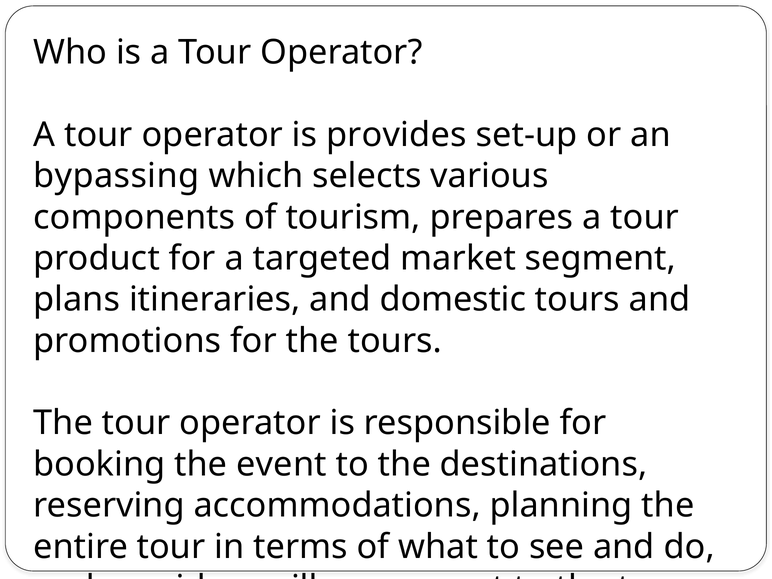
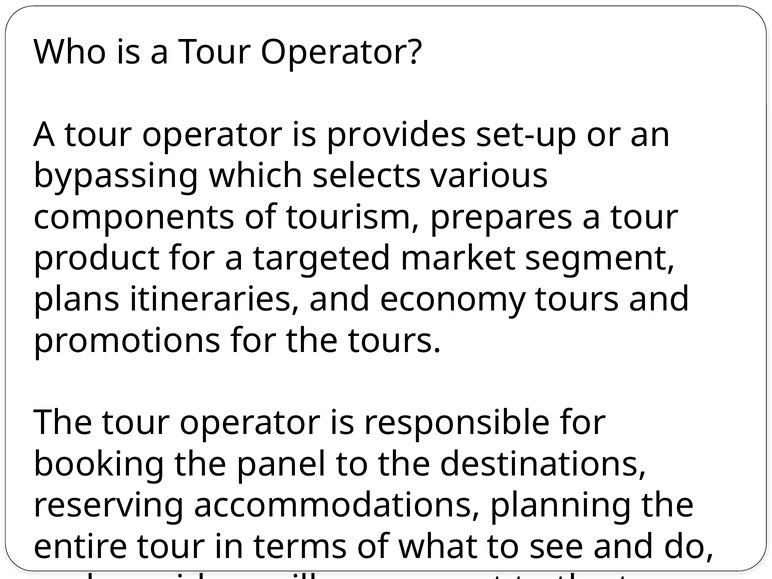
domestic: domestic -> economy (453, 300)
event: event -> panel (282, 464)
